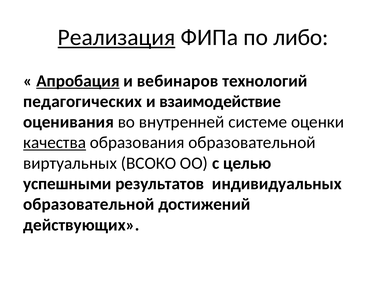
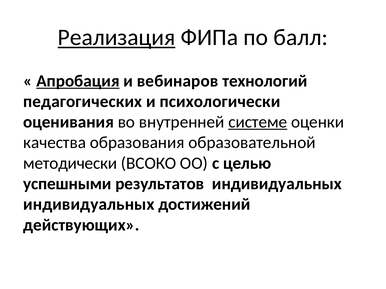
либо: либо -> балл (301, 37)
взаимодействие: взаимодействие -> психологически (220, 102)
системе underline: none -> present (258, 122)
качества underline: present -> none (55, 143)
виртуальных: виртуальных -> методически (70, 163)
образовательной: образовательной -> индивидуальных (89, 205)
